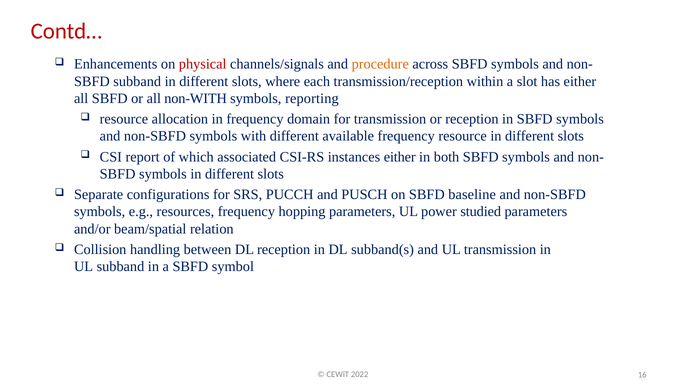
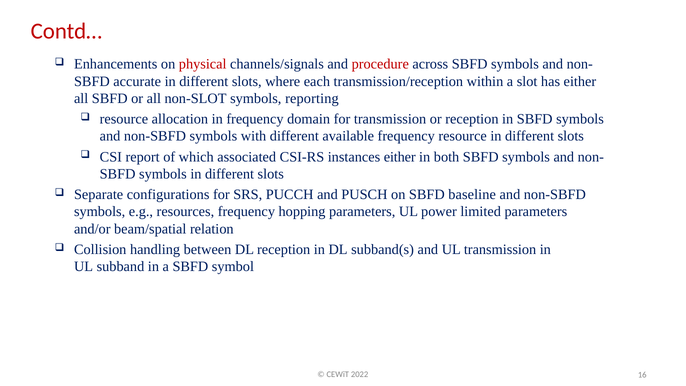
procedure colour: orange -> red (380, 64)
SBFD subband: subband -> accurate (137, 81)
non-WITH: non-WITH -> non-SLOT (196, 98)
studied: studied -> limited (481, 212)
